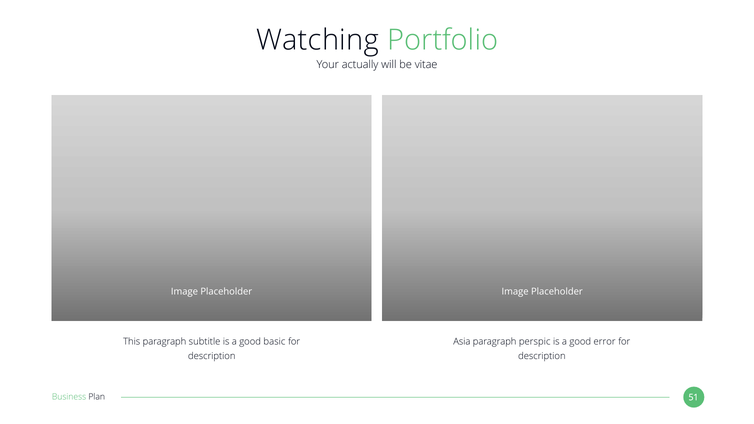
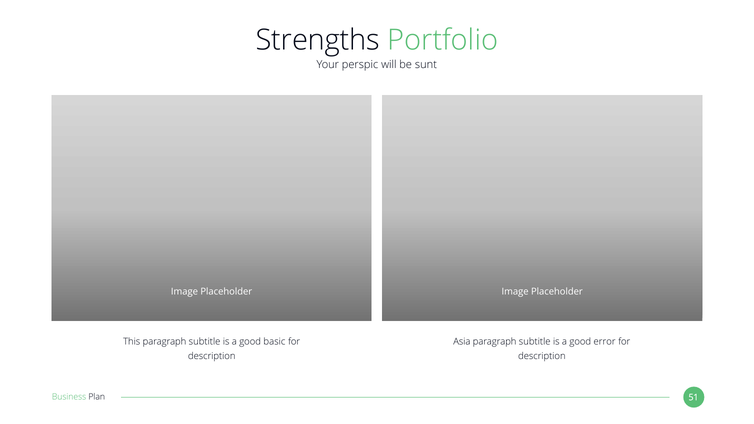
Watching: Watching -> Strengths (318, 40)
actually: actually -> perspic (360, 65)
vitae: vitae -> sunt (426, 65)
perspic: perspic -> subtitle (535, 342)
